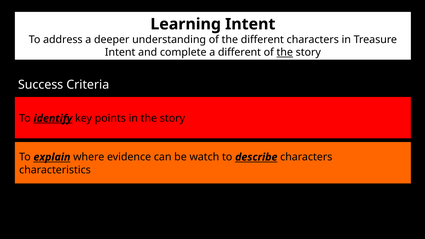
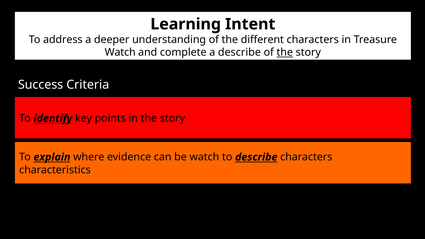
Intent: Intent -> Watch (120, 52)
a different: different -> describe (239, 52)
identify underline: present -> none (53, 118)
